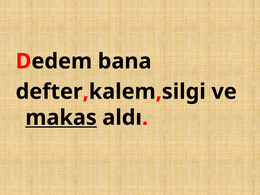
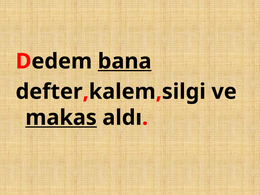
bana underline: none -> present (125, 61)
